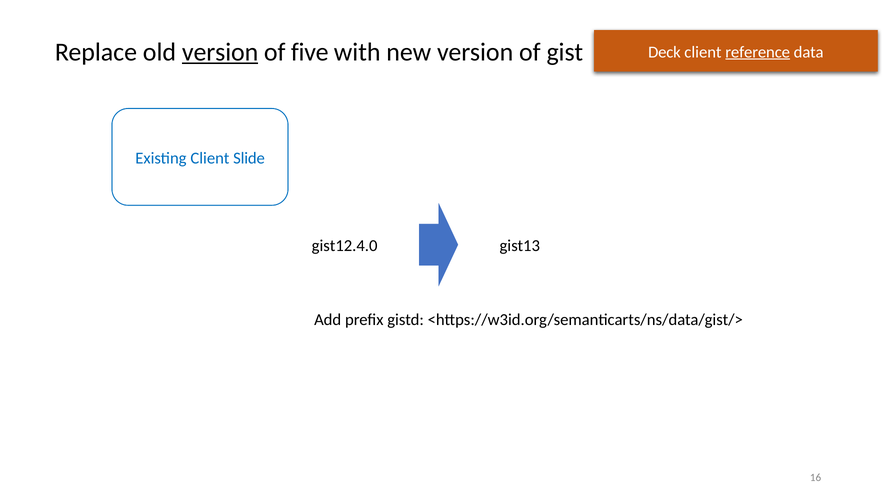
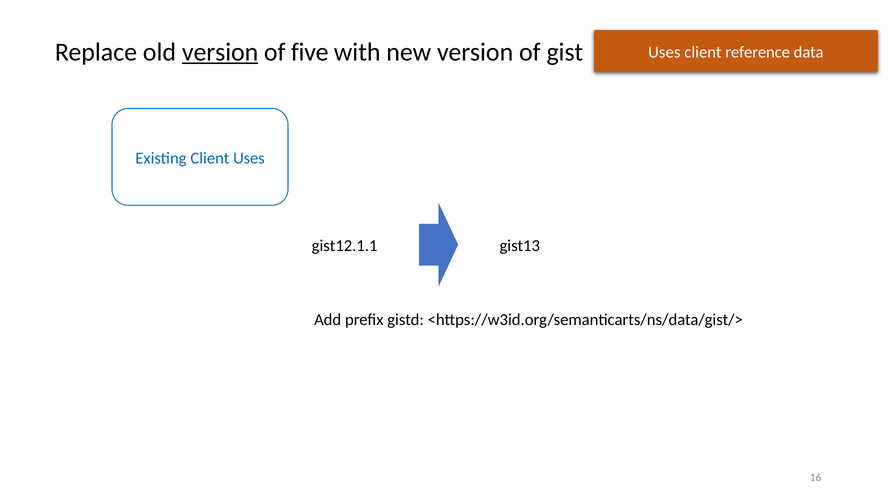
Deck: Deck -> Uses (664, 52)
reference underline: present -> none (758, 52)
Client Slide: Slide -> Uses (249, 158)
gist12.4.0: gist12.4.0 -> gist12.1.1 (345, 246)
